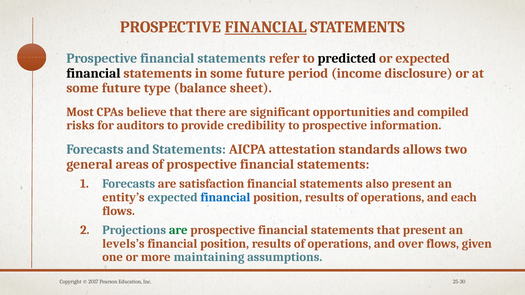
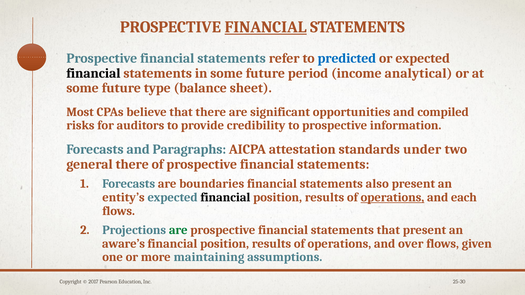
predicted colour: black -> blue (347, 58)
disclosure: disclosure -> analytical (418, 73)
and Statements: Statements -> Paragraphs (189, 150)
allows: allows -> under (422, 150)
general areas: areas -> there (132, 164)
satisfaction: satisfaction -> boundaries (212, 184)
financial colour: blue -> black (225, 198)
operations underline: none -> present (392, 198)
levels’s: levels’s -> aware’s (124, 244)
